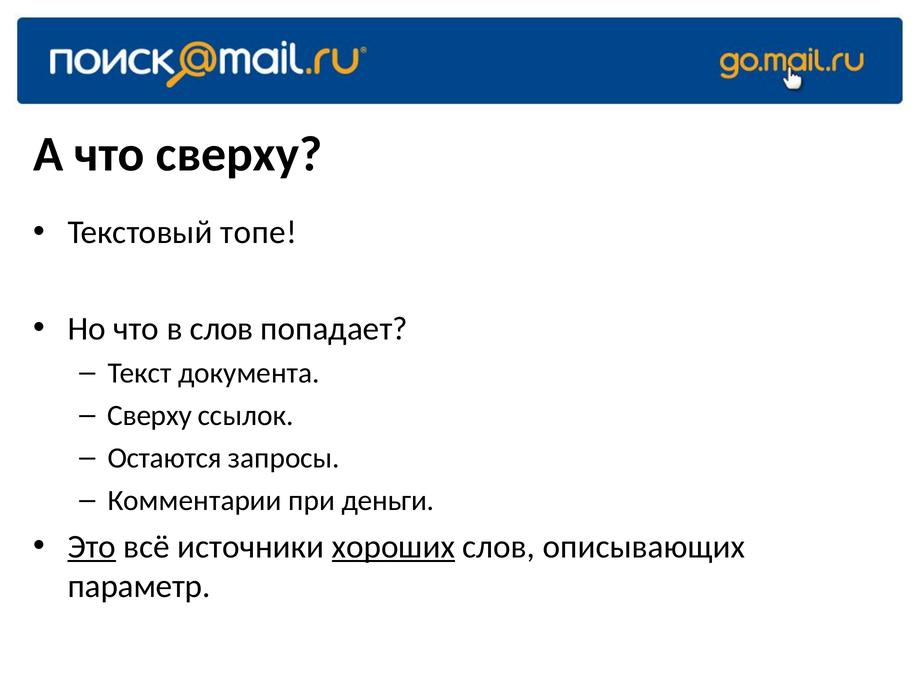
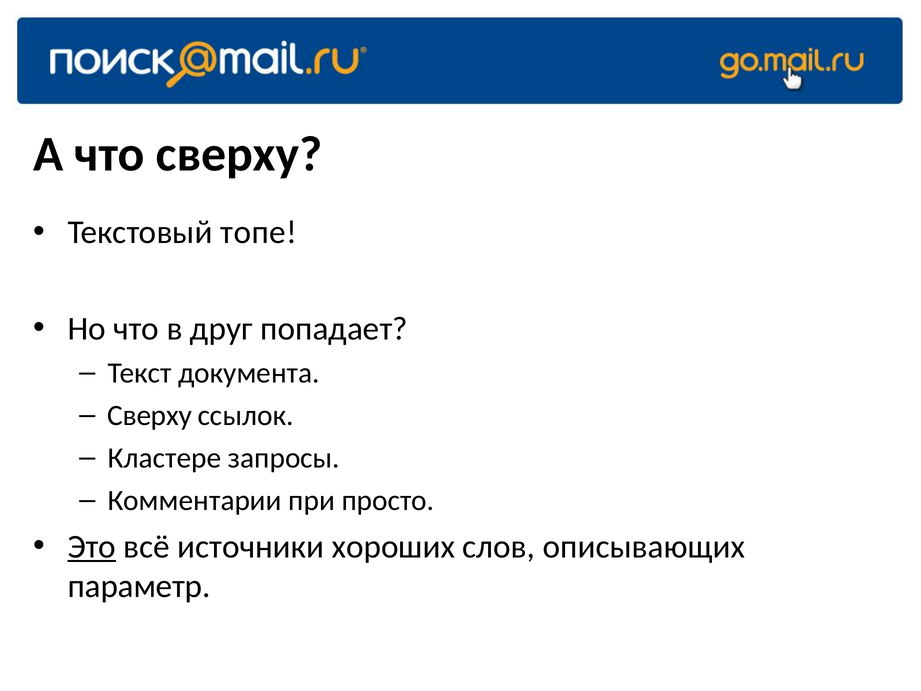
в слов: слов -> друг (221, 328)
Остаются: Остаются -> Кластере (165, 458)
деньги: деньги -> просто (388, 500)
хороших underline: present -> none (393, 546)
